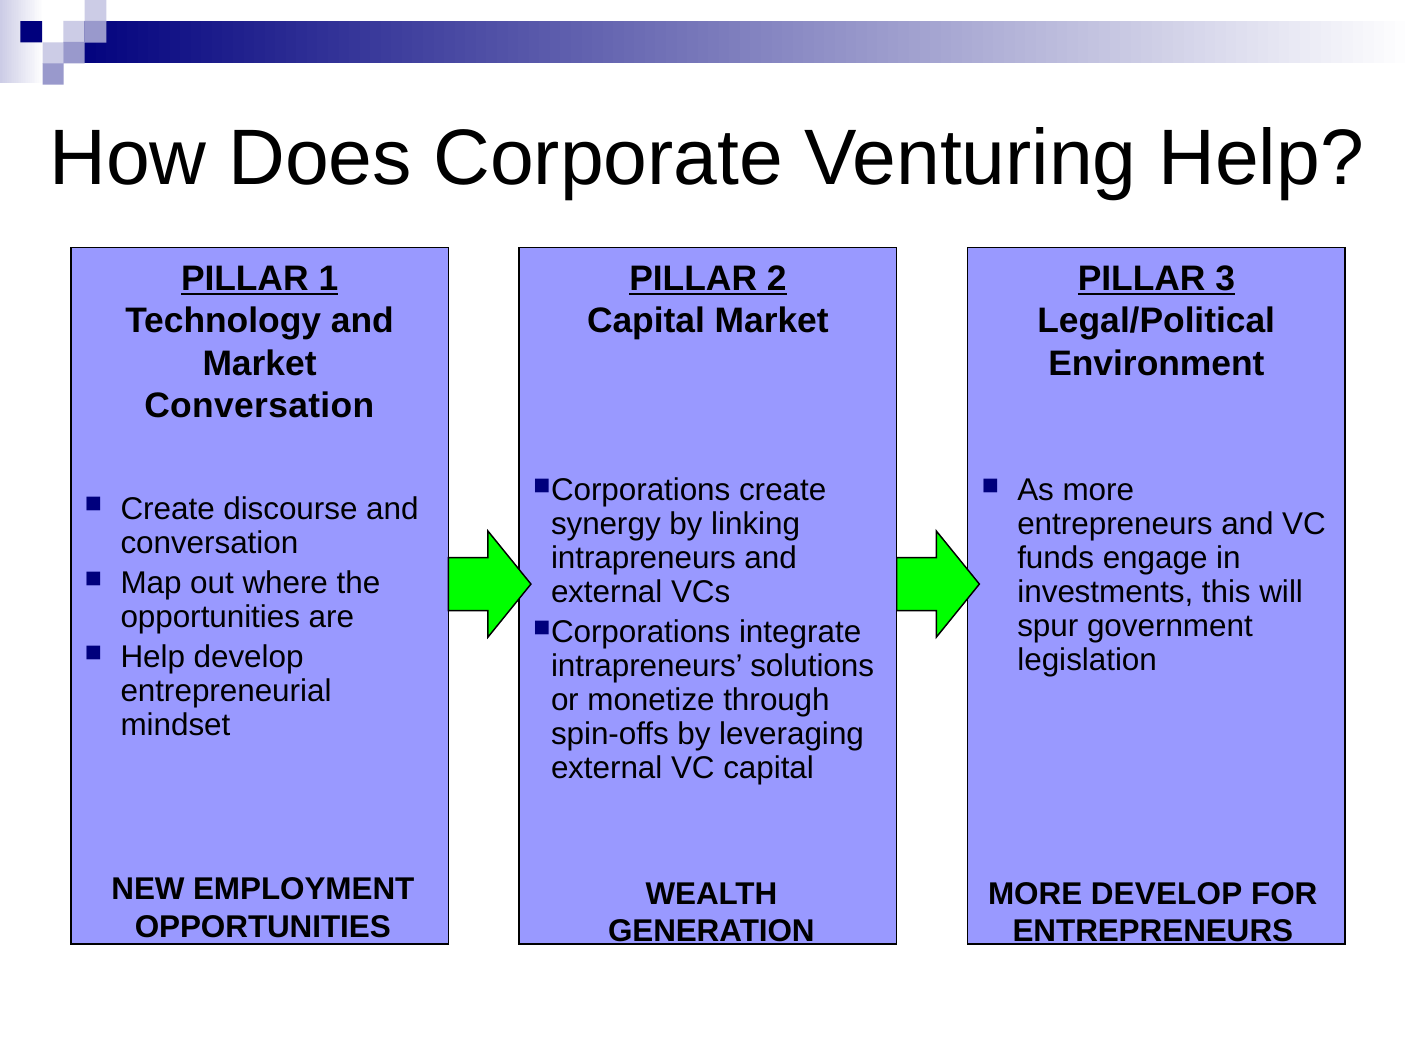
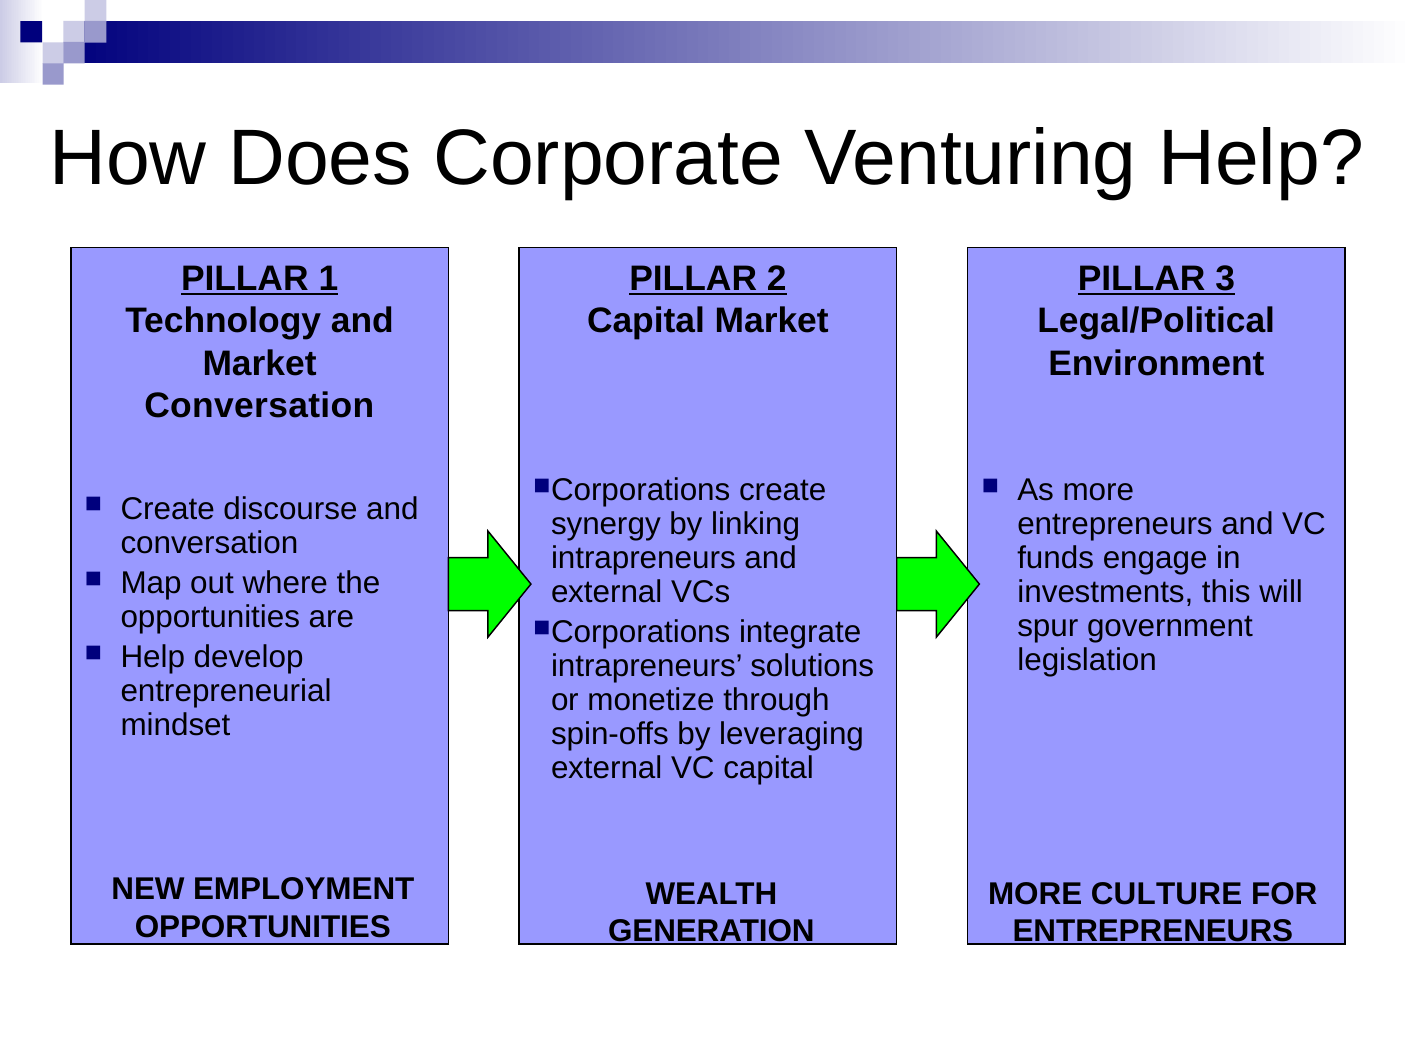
MORE DEVELOP: DEVELOP -> CULTURE (1167, 894)
